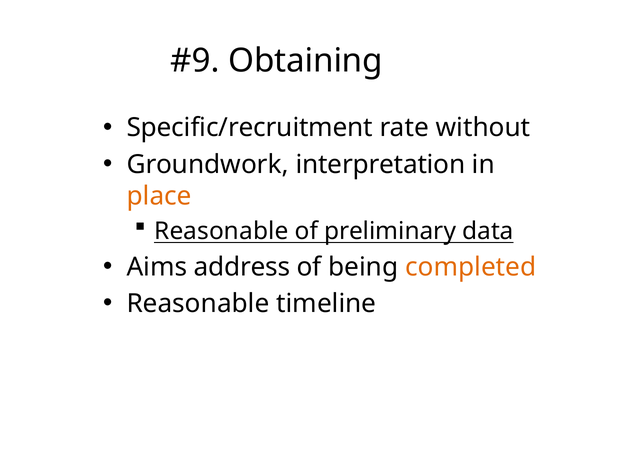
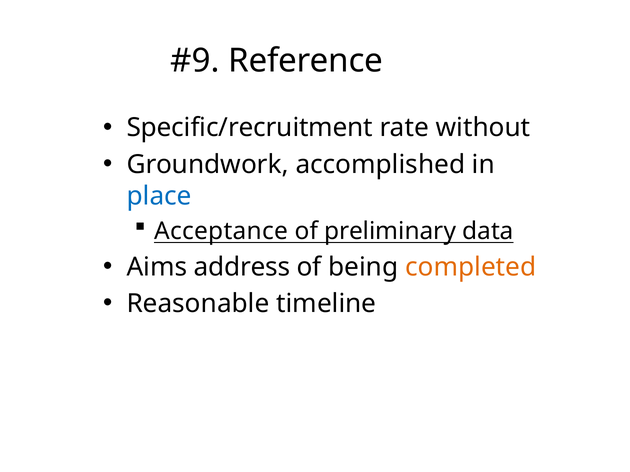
Obtaining: Obtaining -> Reference (306, 61)
interpretation: interpretation -> accomplished (380, 165)
place colour: orange -> blue (159, 196)
Reasonable: Reasonable -> Acceptance (221, 231)
